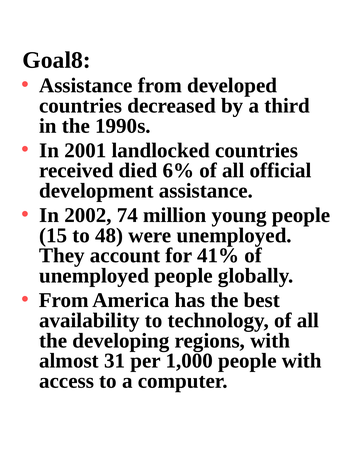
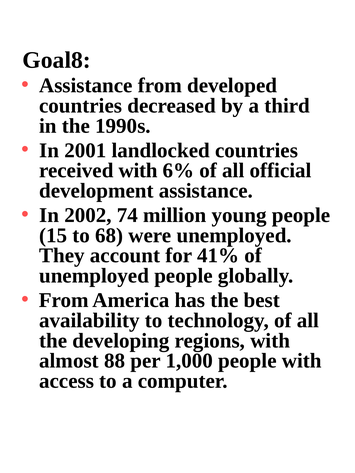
received died: died -> with (138, 171)
48: 48 -> 68 (109, 236)
31: 31 -> 88 (115, 361)
